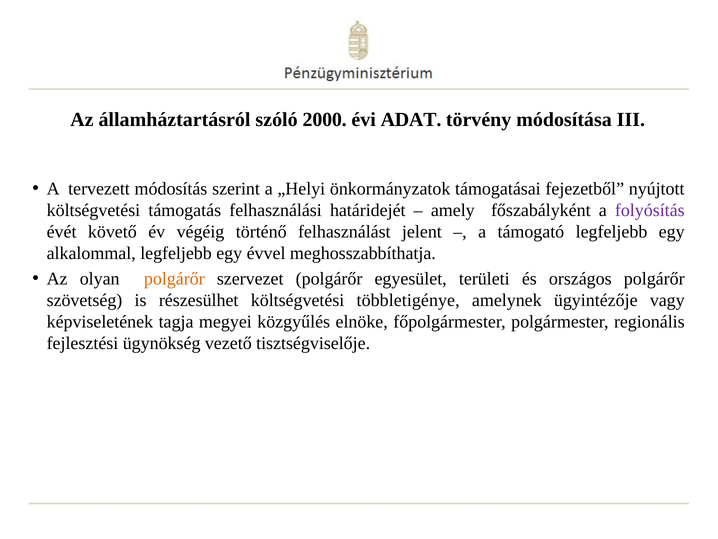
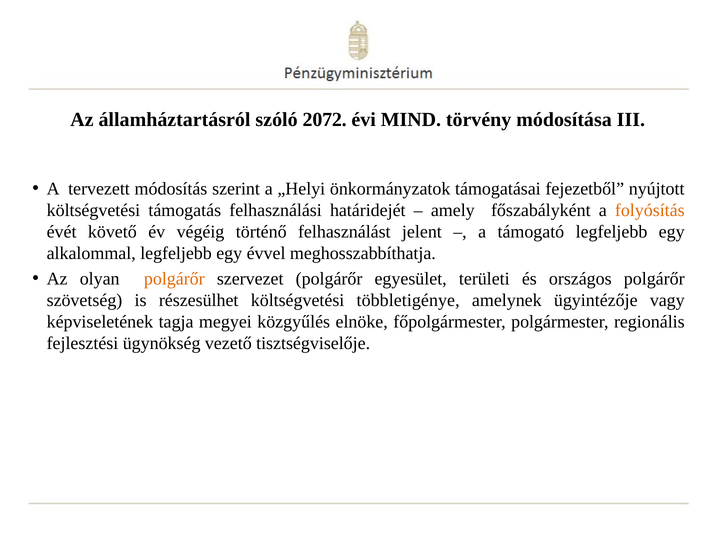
2000: 2000 -> 2072 (325, 120)
ADAT: ADAT -> MIND (411, 120)
folyósítás colour: purple -> orange (650, 210)
